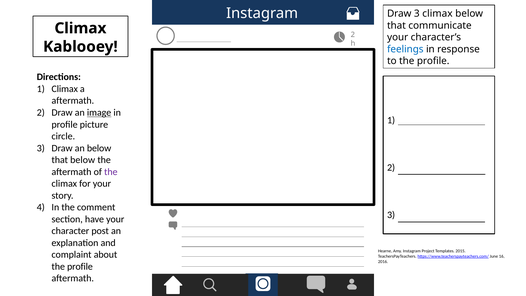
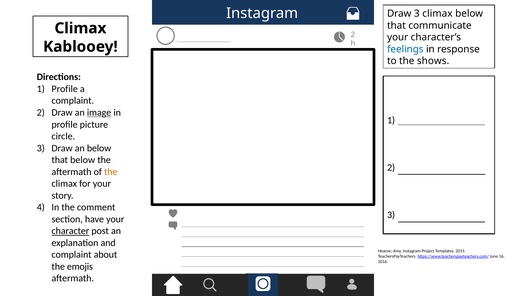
to the profile: profile -> shows (433, 61)
1 Climax: Climax -> Profile (65, 89)
aftermath: aftermath -> complaint (73, 101)
the colour: purple -> orange (111, 172)
character underline: none -> present (70, 231)
profile: profile -> emojis (80, 266)
